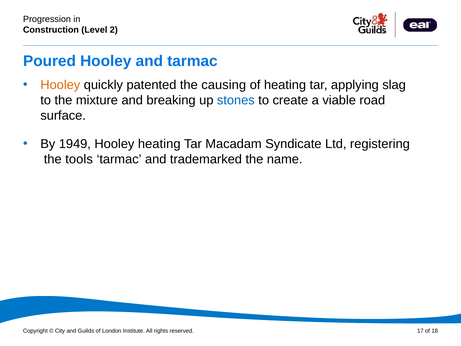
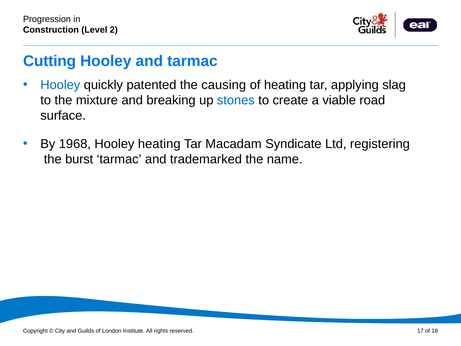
Poured: Poured -> Cutting (50, 61)
Hooley colour: orange -> blue (60, 85)
1949: 1949 -> 1968 (75, 144)
tools: tools -> burst (79, 159)
